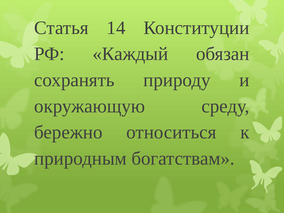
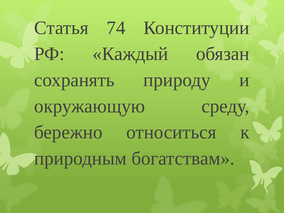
14: 14 -> 74 (116, 28)
